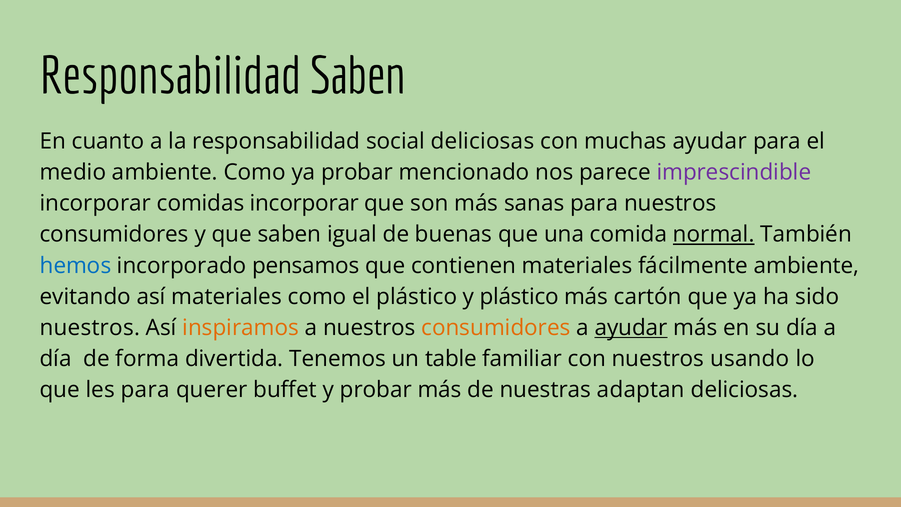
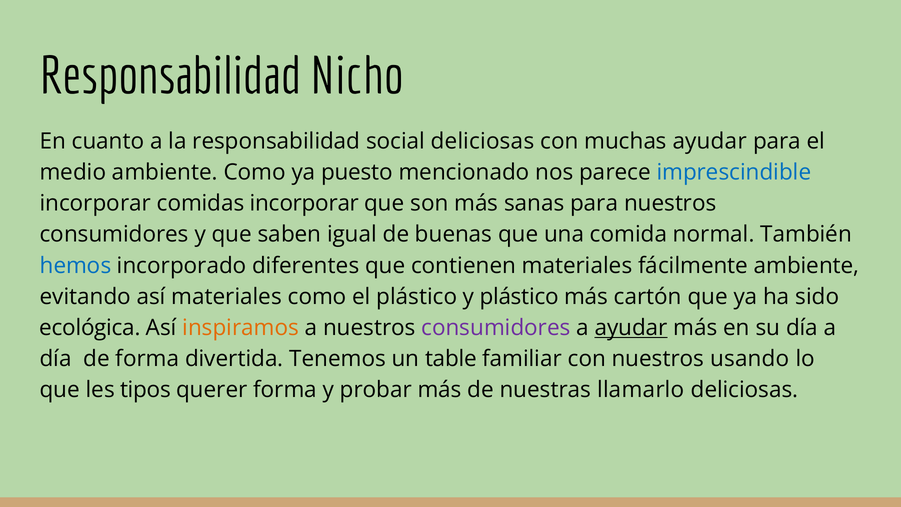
Responsabilidad Saben: Saben -> Nicho (358, 76)
ya probar: probar -> puesto (357, 172)
imprescindible colour: purple -> blue (734, 172)
normal underline: present -> none (714, 234)
pensamos: pensamos -> diferentes (306, 265)
nuestros: nuestros -> ecológica (90, 328)
consumidores colour: orange -> purple (496, 328)
les para: para -> tipos (146, 390)
querer buffet: buffet -> forma (285, 390)
adaptan: adaptan -> llamarlo (641, 390)
